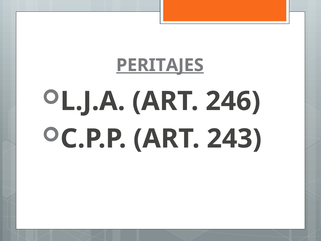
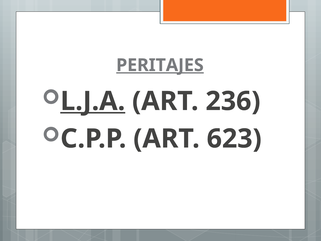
L.J.A underline: none -> present (93, 101)
246: 246 -> 236 (233, 101)
243: 243 -> 623 (234, 139)
